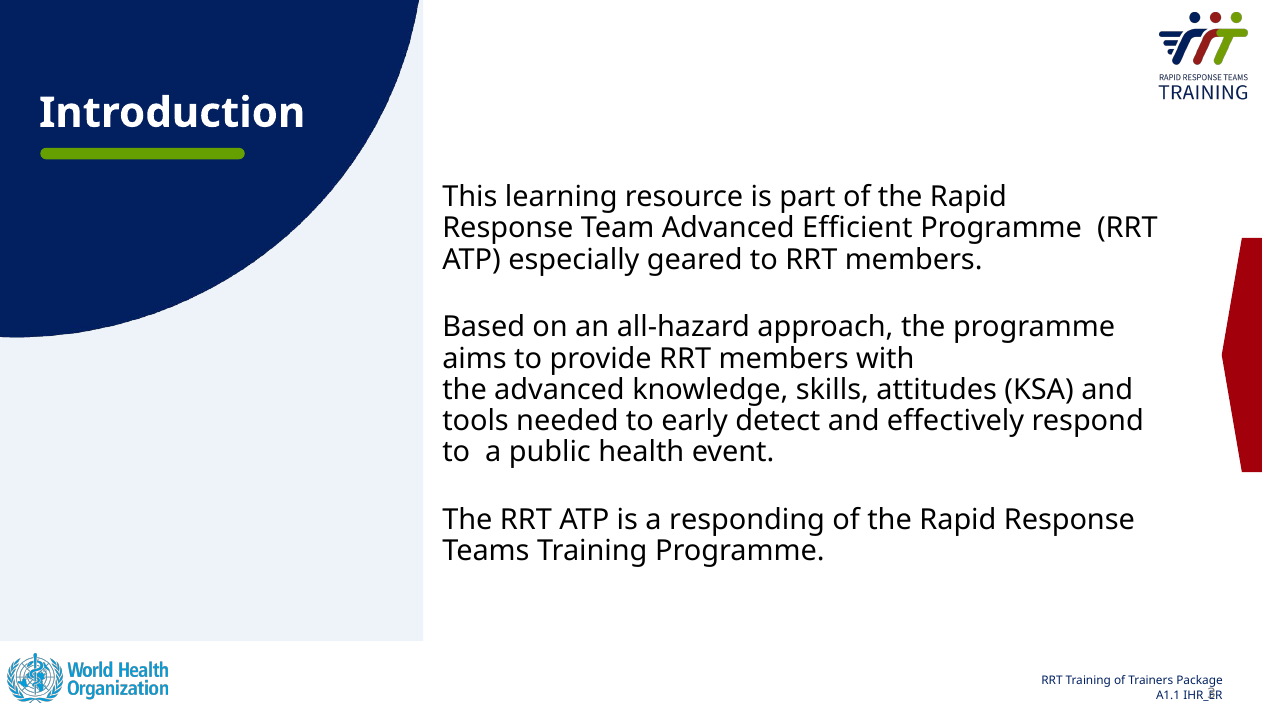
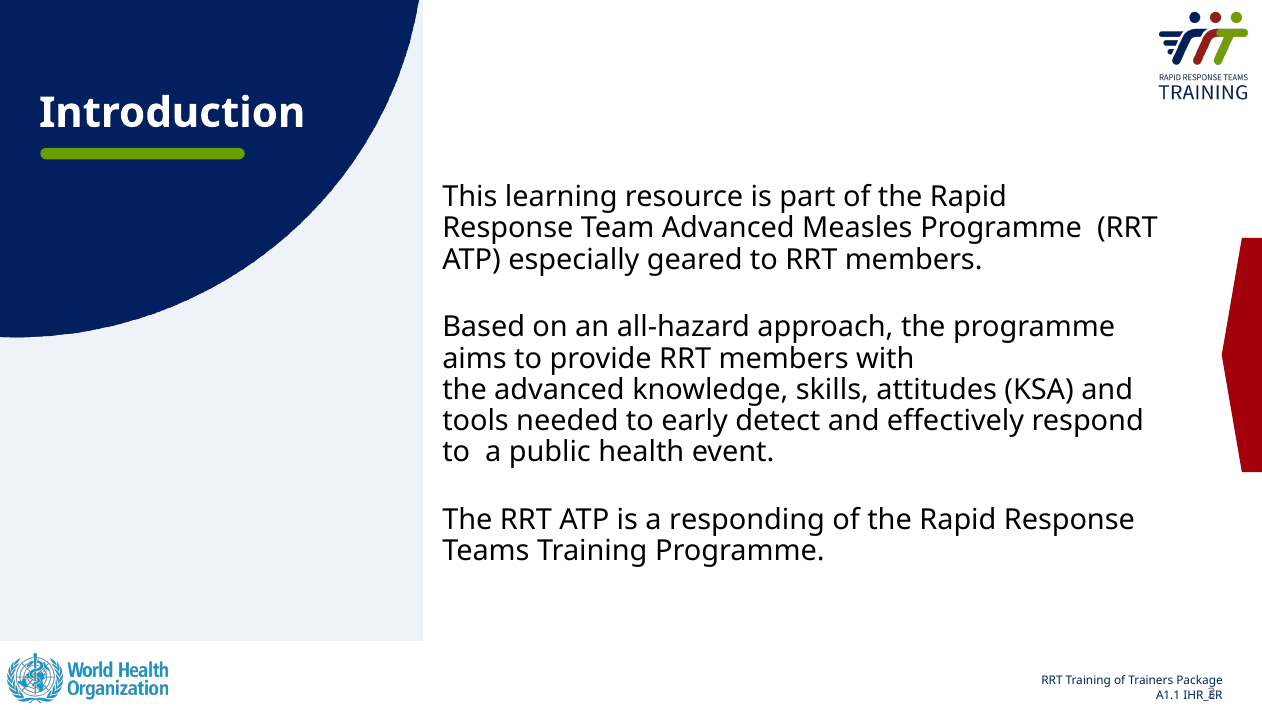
Efficient: Efficient -> Measles (857, 228)
